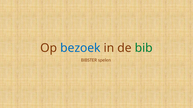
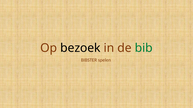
bezoek colour: blue -> black (80, 48)
